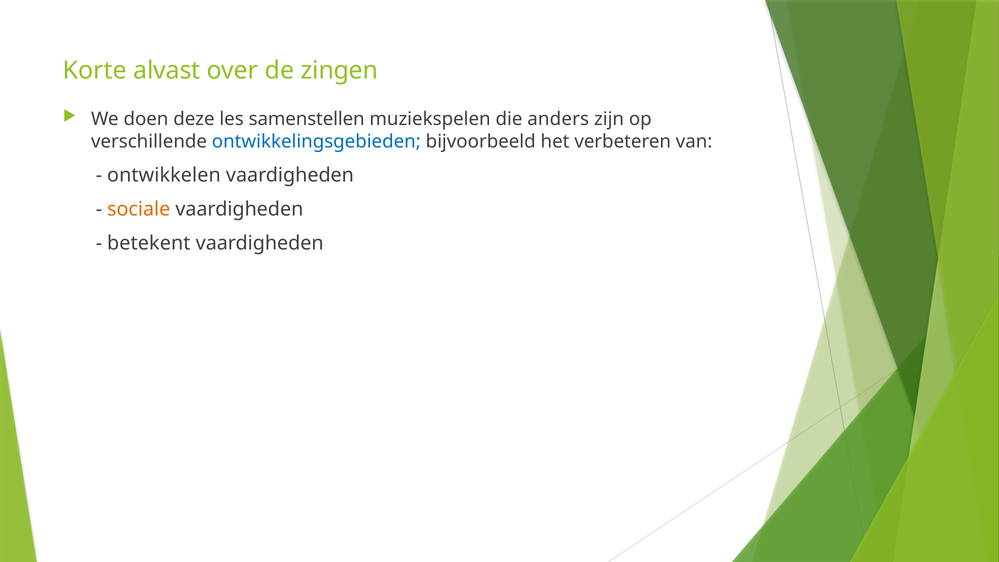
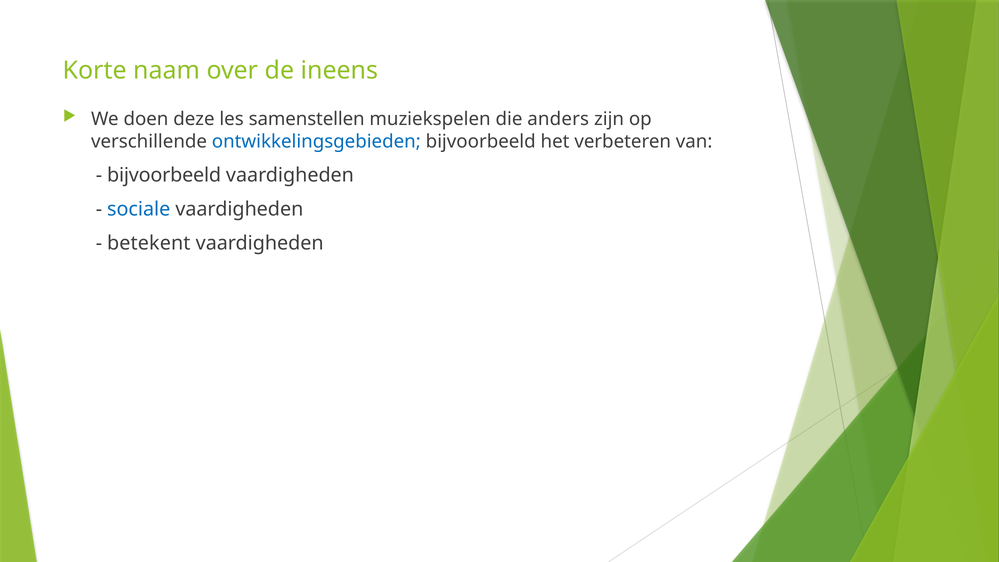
alvast: alvast -> naam (167, 70)
zingen: zingen -> ineens (339, 70)
ontwikkelen: ontwikkelen -> bijvoorbeeld (164, 175)
sociale colour: orange -> blue (139, 209)
